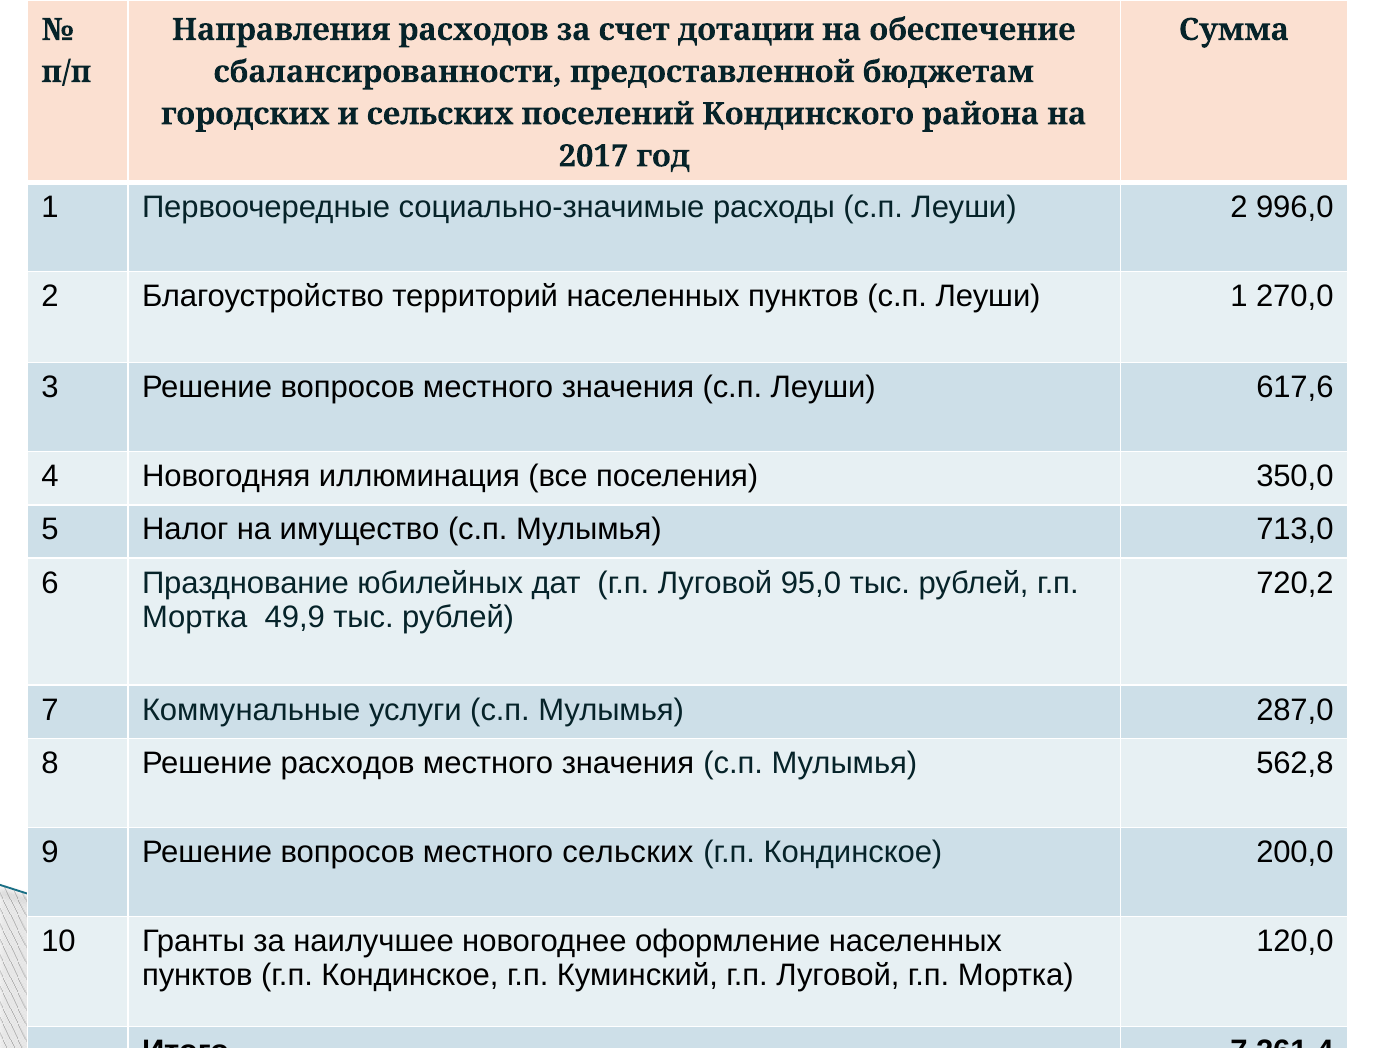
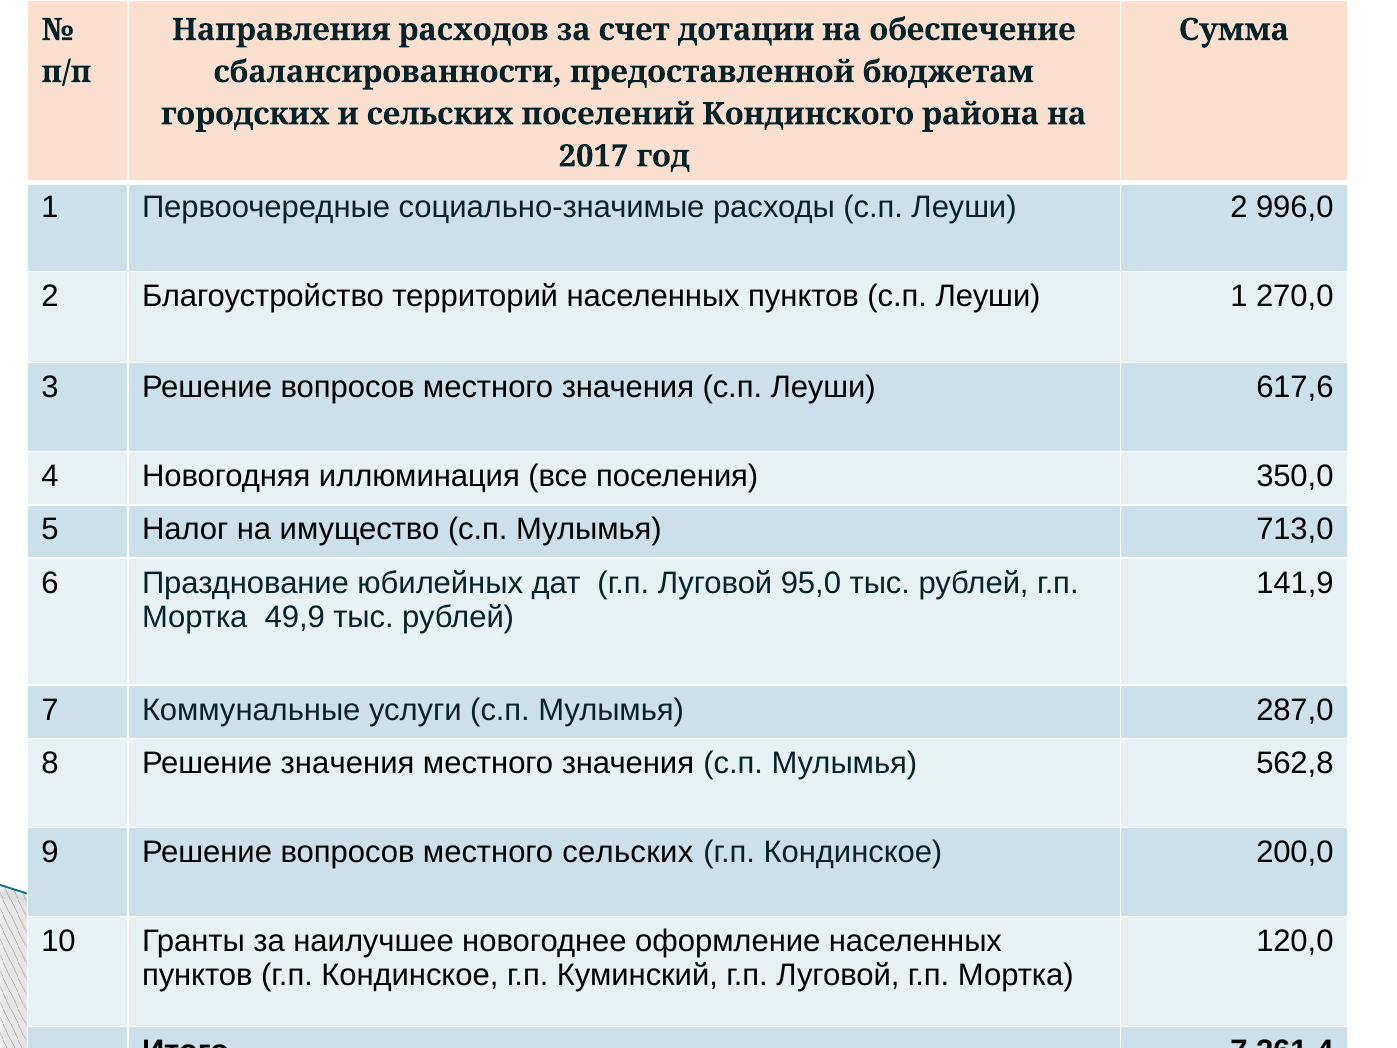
720,2: 720,2 -> 141,9 (1295, 583)
Решение расходов: расходов -> значения (348, 763)
